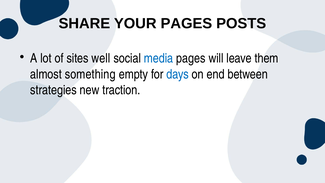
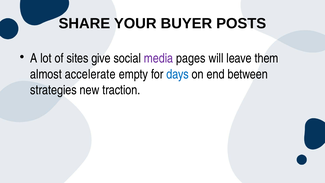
YOUR PAGES: PAGES -> BUYER (186, 24)
well: well -> give (101, 58)
media colour: blue -> purple (159, 58)
something: something -> accelerate (90, 74)
